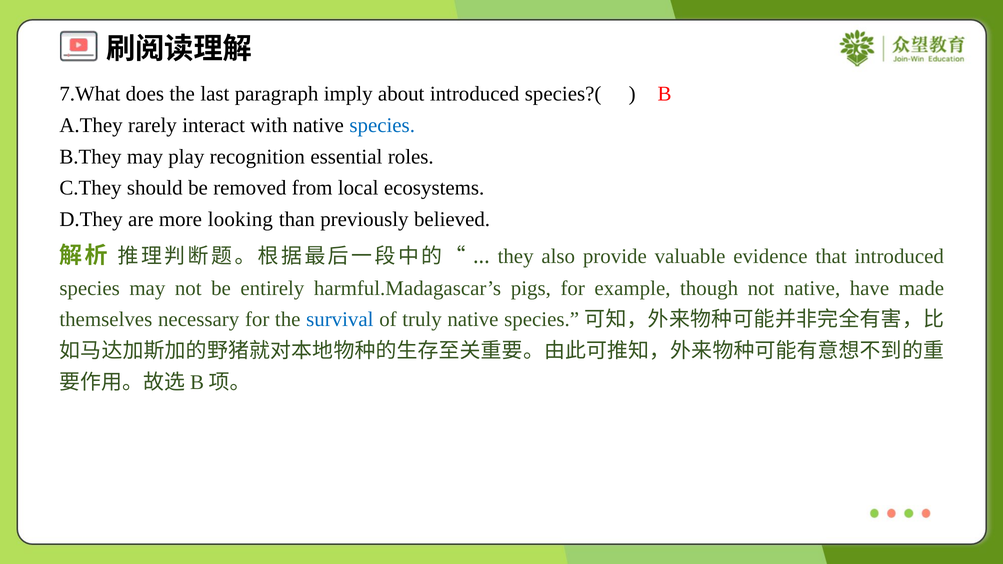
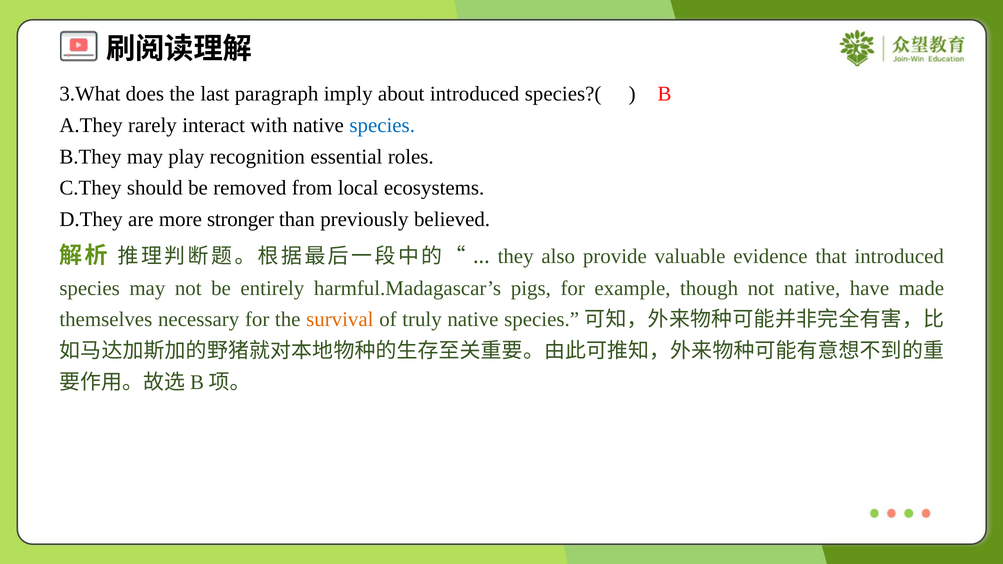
7.What: 7.What -> 3.What (90, 94)
looking: looking -> stronger (241, 219)
survival colour: blue -> orange (340, 320)
